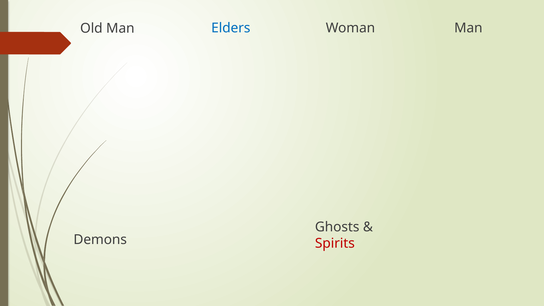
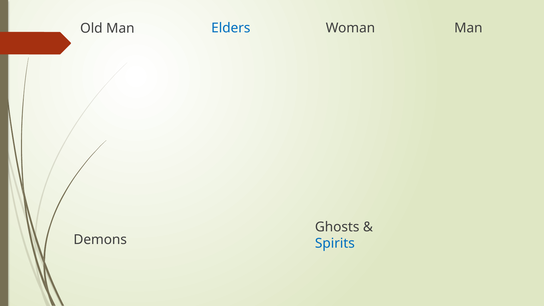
Spirits colour: red -> blue (335, 243)
